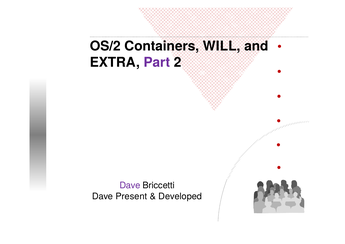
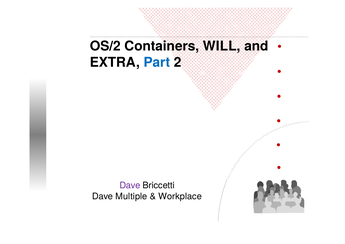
Part colour: purple -> blue (157, 62)
Present: Present -> Multiple (131, 196)
Developed: Developed -> Workplace (180, 196)
